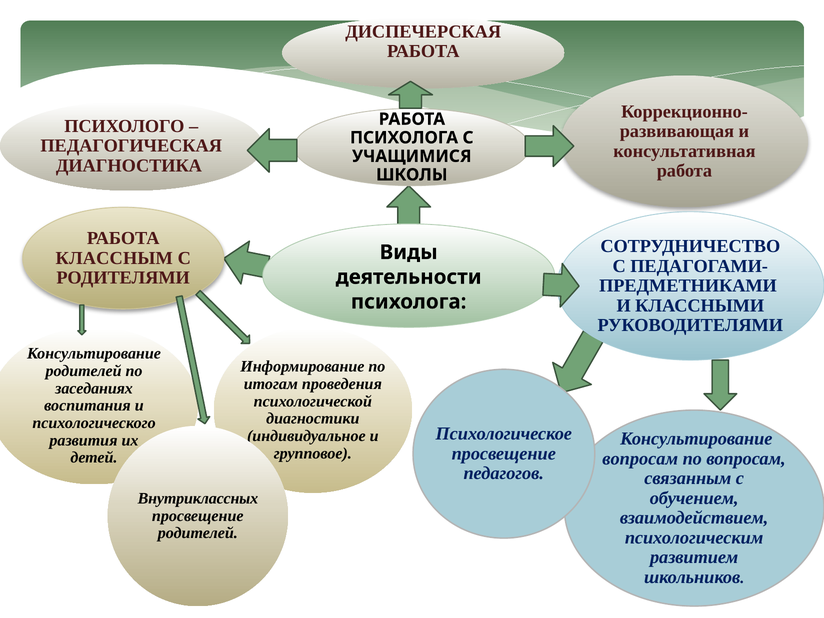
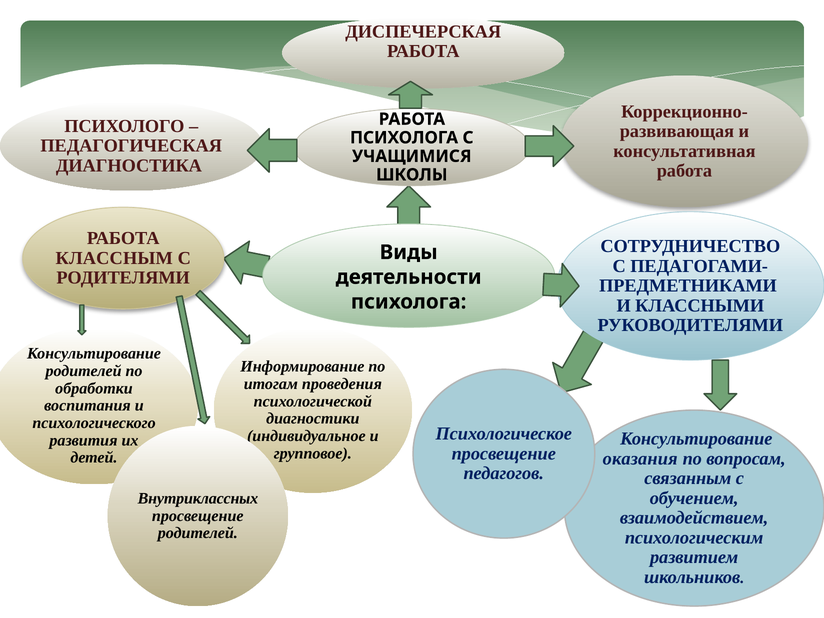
заседаниях: заседаниях -> обработки (94, 388)
вопросам: вопросам -> оказания (640, 459)
